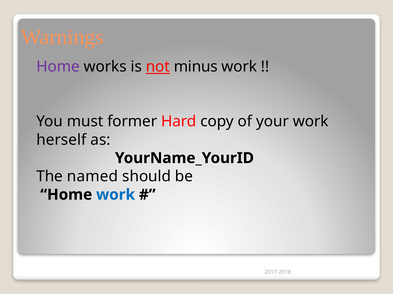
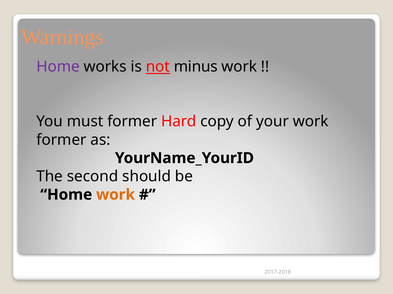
herself: herself -> former (61, 140)
named: named -> second (93, 177)
work colour: blue -> orange (116, 195)
